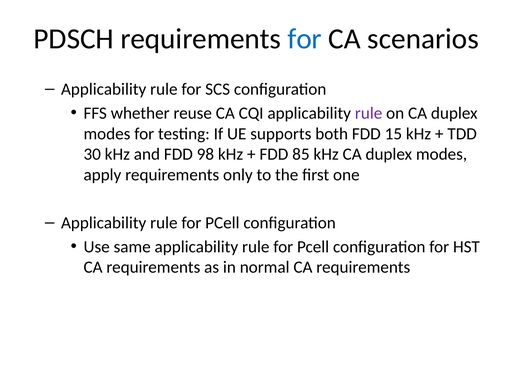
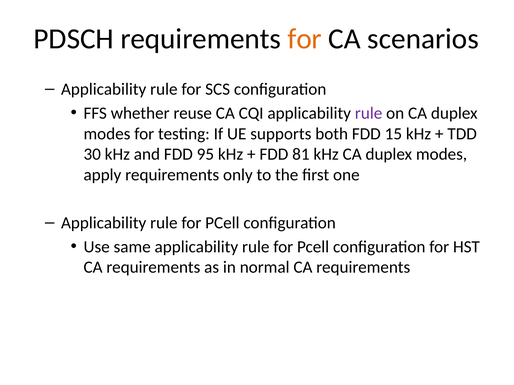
for colour: blue -> orange (305, 39)
98: 98 -> 95 (205, 155)
85: 85 -> 81 (301, 155)
